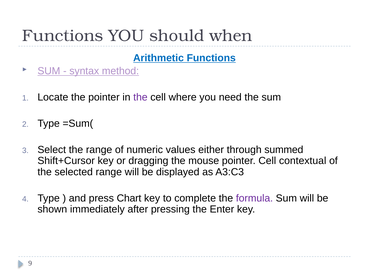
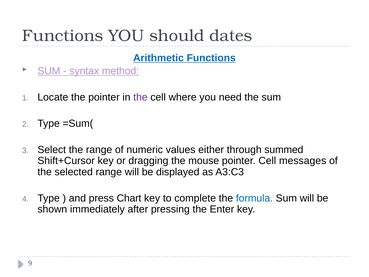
when: when -> dates (231, 36)
contextual: contextual -> messages (303, 161)
formula colour: purple -> blue (254, 198)
